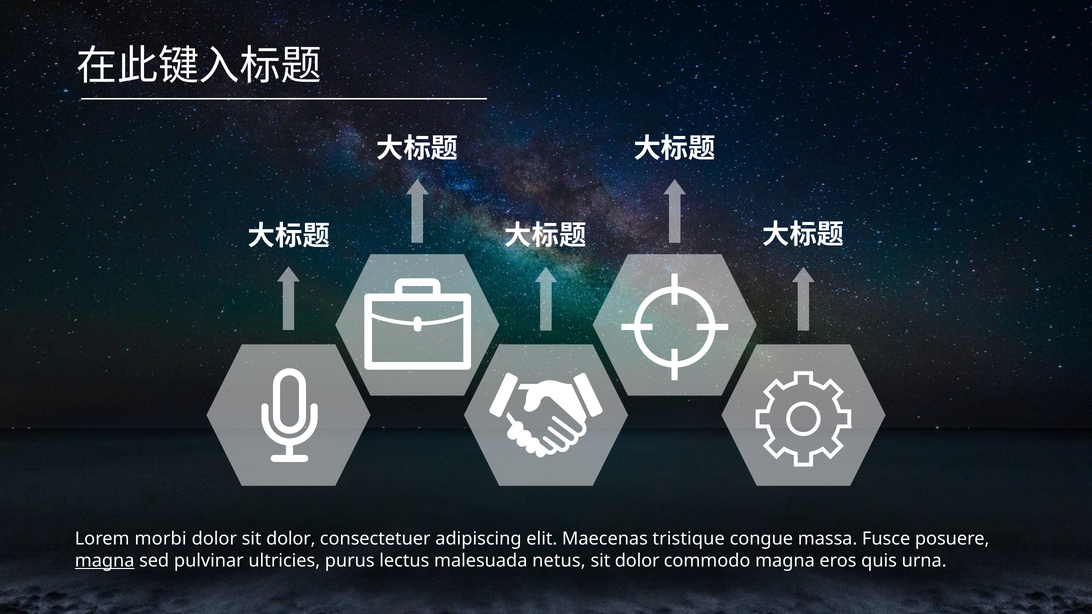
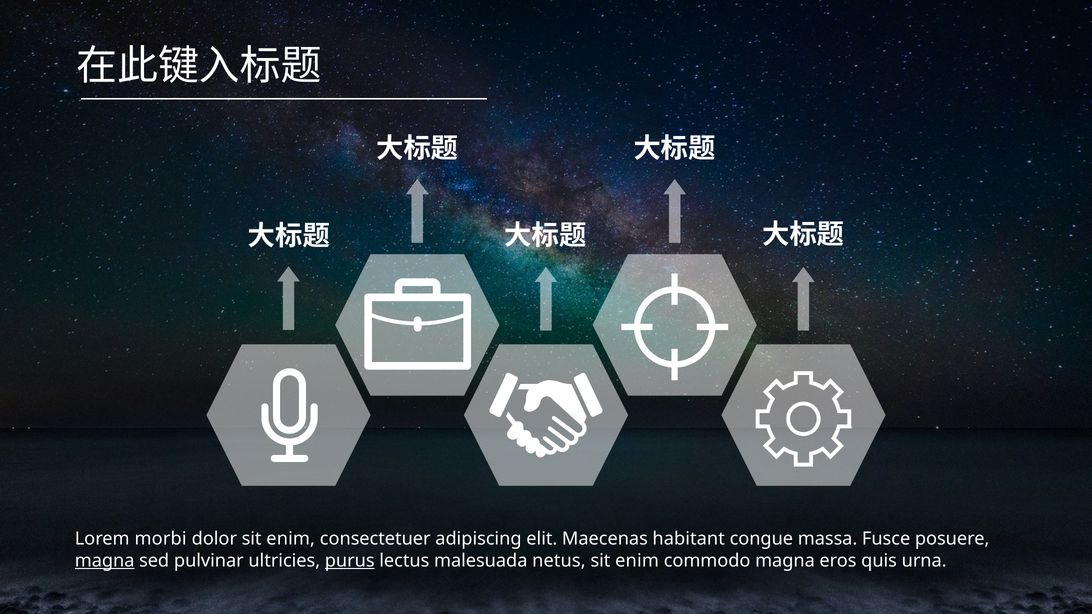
dolor sit dolor: dolor -> enim (291, 539)
tristique: tristique -> habitant (689, 539)
purus underline: none -> present (350, 561)
dolor: dolor -> enim (637, 561)
